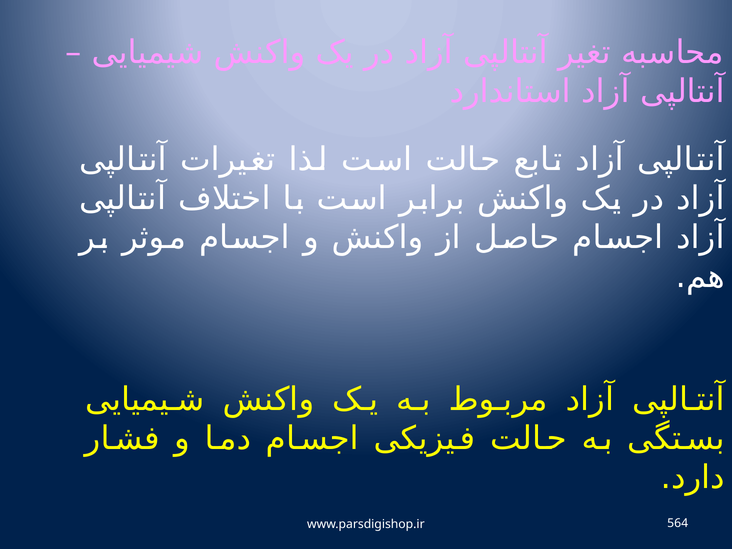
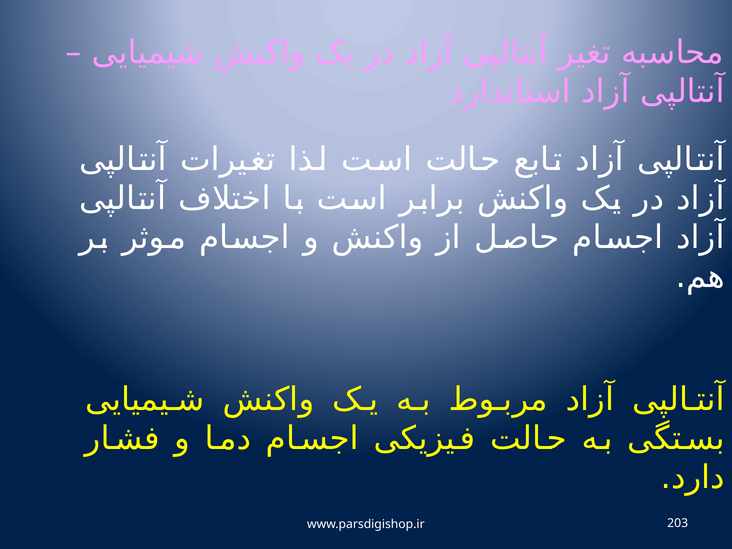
564: 564 -> 203 (678, 523)
